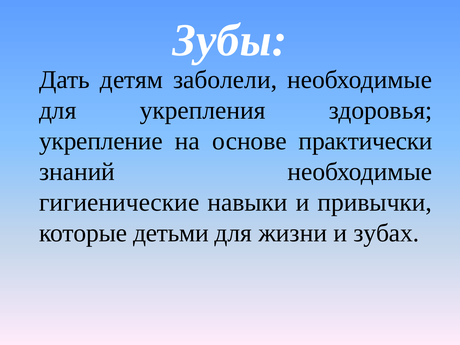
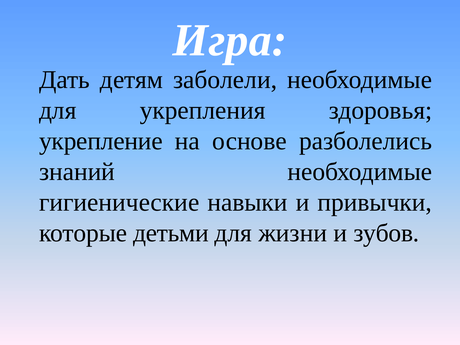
Зубы: Зубы -> Игра (230, 40)
практически: практически -> разболелись (366, 141)
зубах: зубах -> зубов (386, 233)
